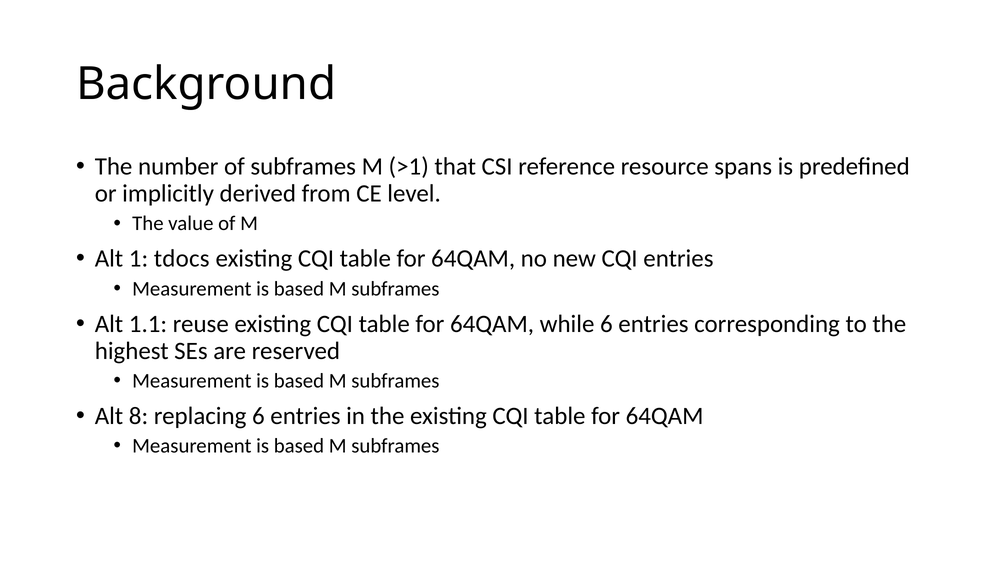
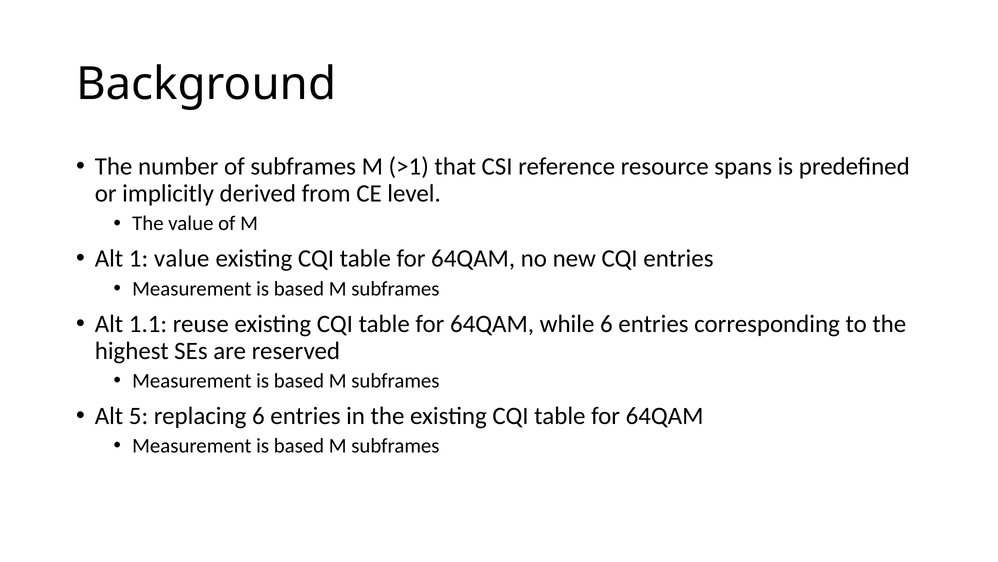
1 tdocs: tdocs -> value (182, 258)
8: 8 -> 5 (139, 415)
